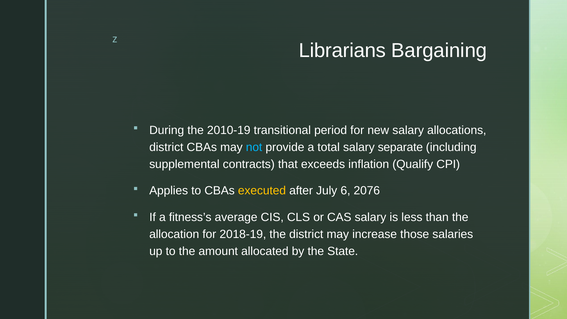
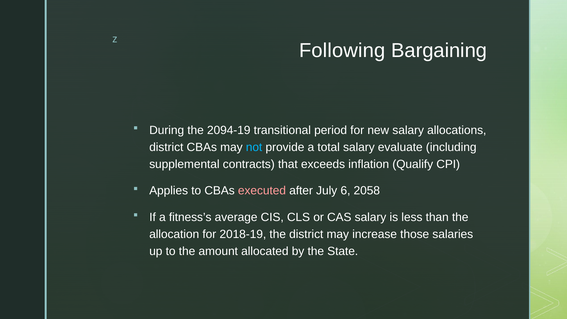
Librarians: Librarians -> Following (342, 50)
2010-19: 2010-19 -> 2094-19 (229, 130)
separate: separate -> evaluate (400, 147)
executed colour: yellow -> pink (262, 191)
2076: 2076 -> 2058 (367, 191)
